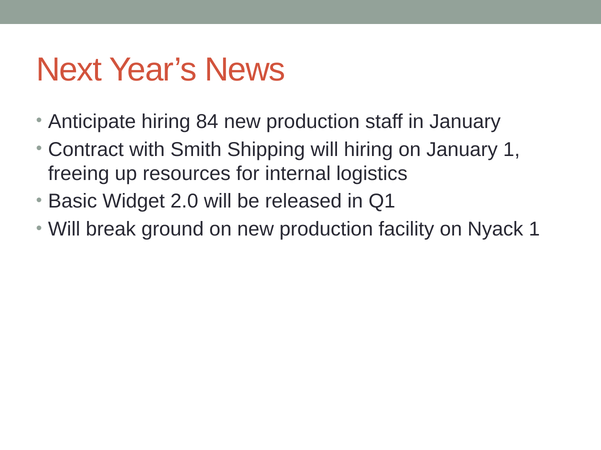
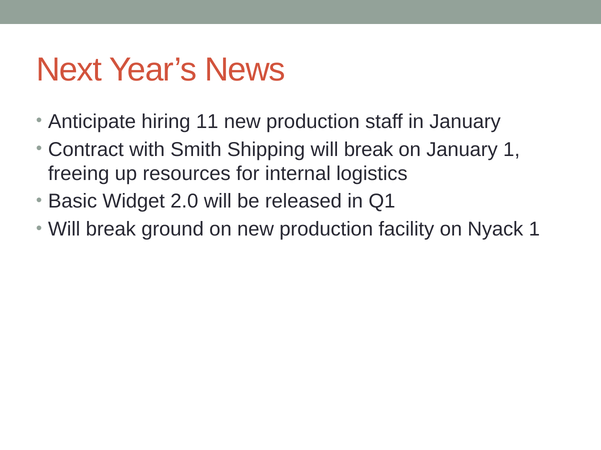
84: 84 -> 11 (207, 122)
Shipping will hiring: hiring -> break (369, 150)
